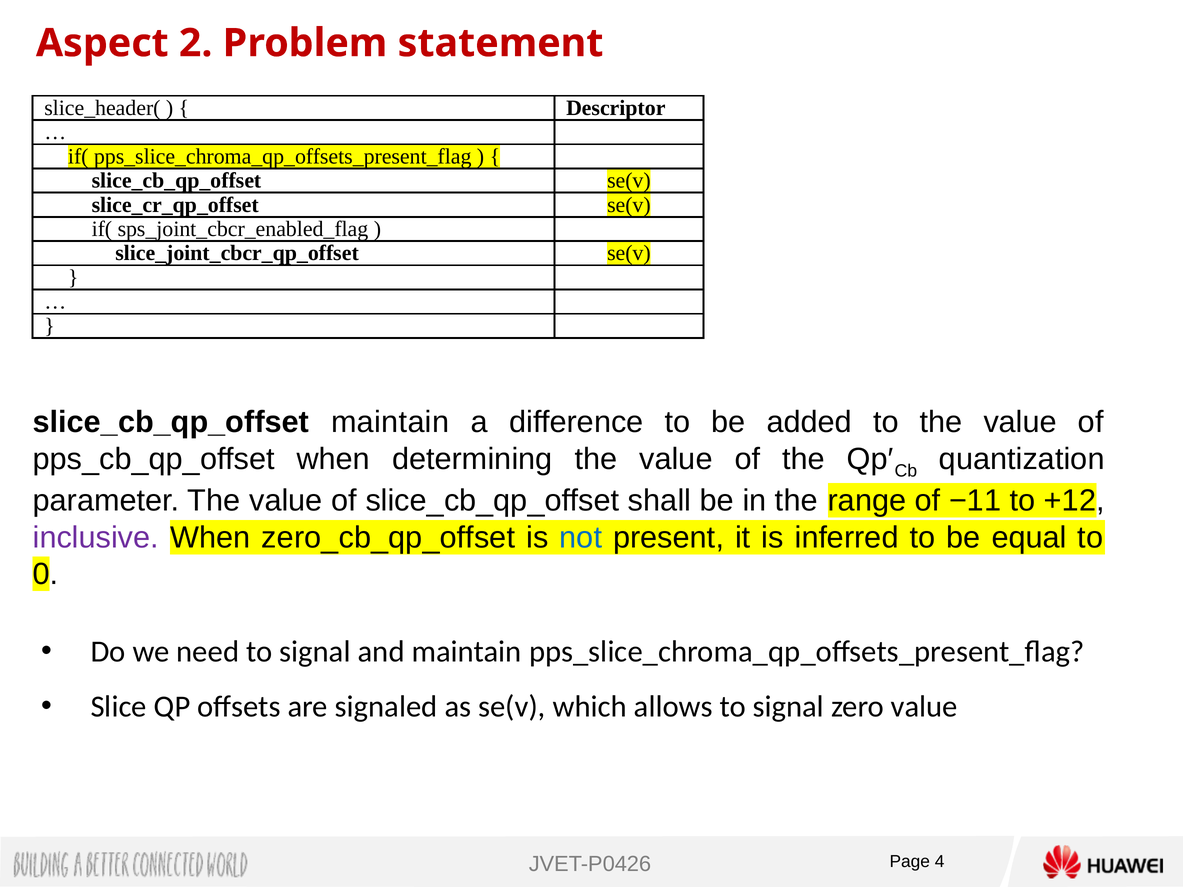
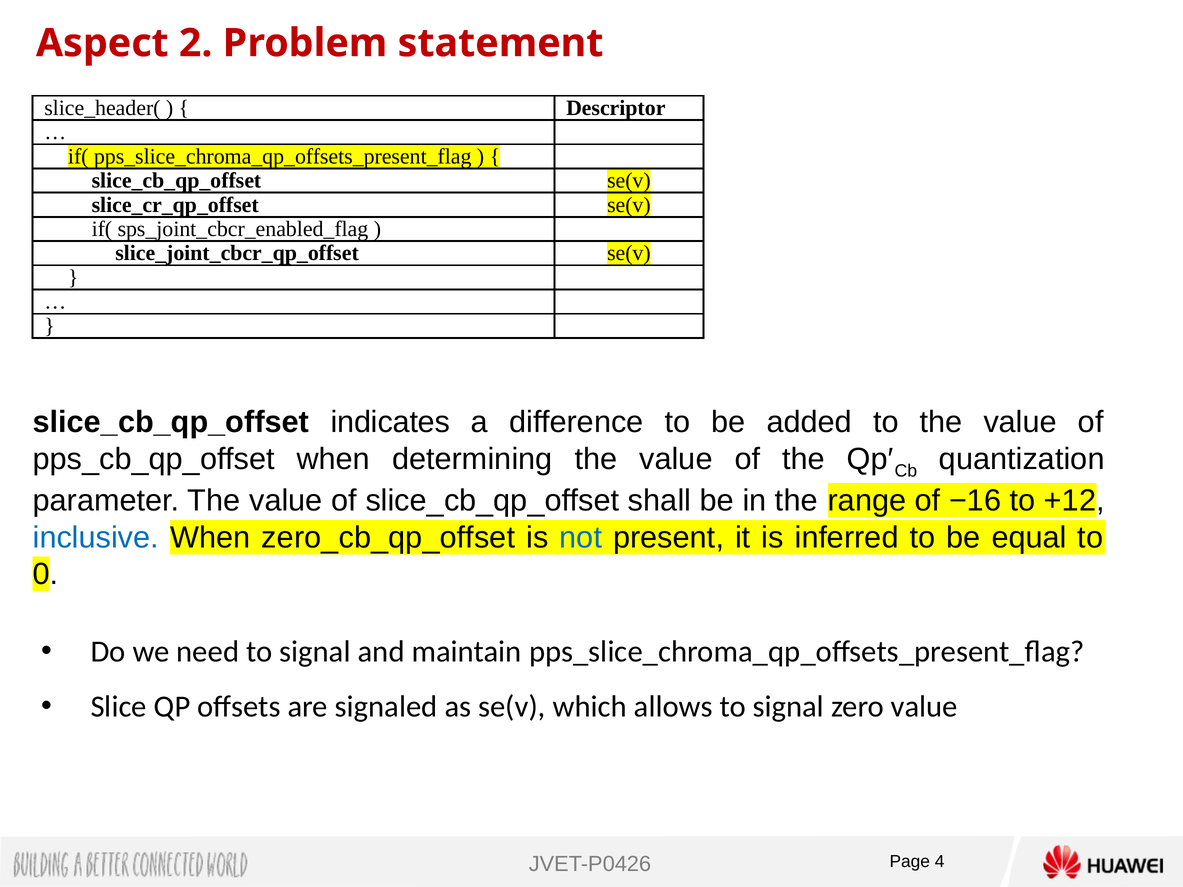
slice_cb_qp_offset maintain: maintain -> indicates (390, 422)
−11: −11 -> −16 (975, 501)
inclusive colour: purple -> blue (96, 538)
